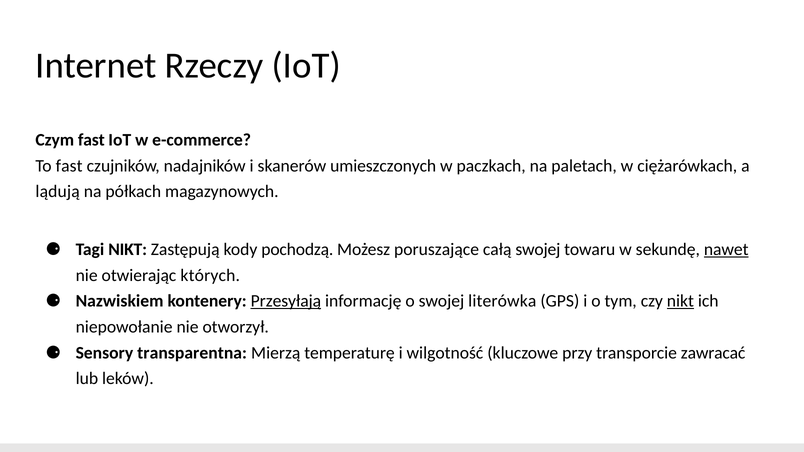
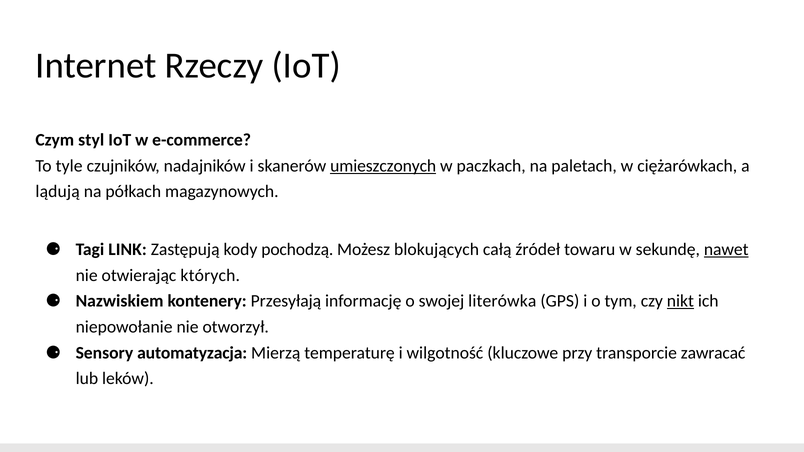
Czym fast: fast -> styl (91, 140)
To fast: fast -> tyle (69, 166)
umieszczonych underline: none -> present (383, 166)
Tagi NIKT: NIKT -> LINK (128, 250)
poruszające: poruszające -> blokujących (437, 250)
całą swojej: swojej -> źródeł (538, 250)
Przesyłają underline: present -> none (286, 301)
transparentna: transparentna -> automatyzacja (192, 353)
